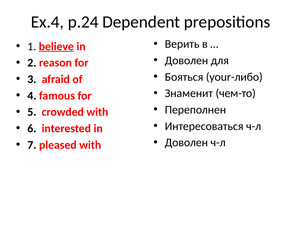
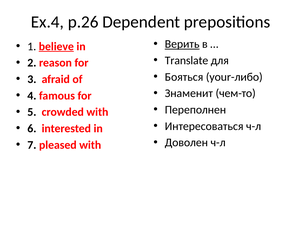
p.24: p.24 -> p.26 (83, 22)
Верить underline: none -> present (182, 44)
Доволен: Доволен -> Translate (187, 60)
